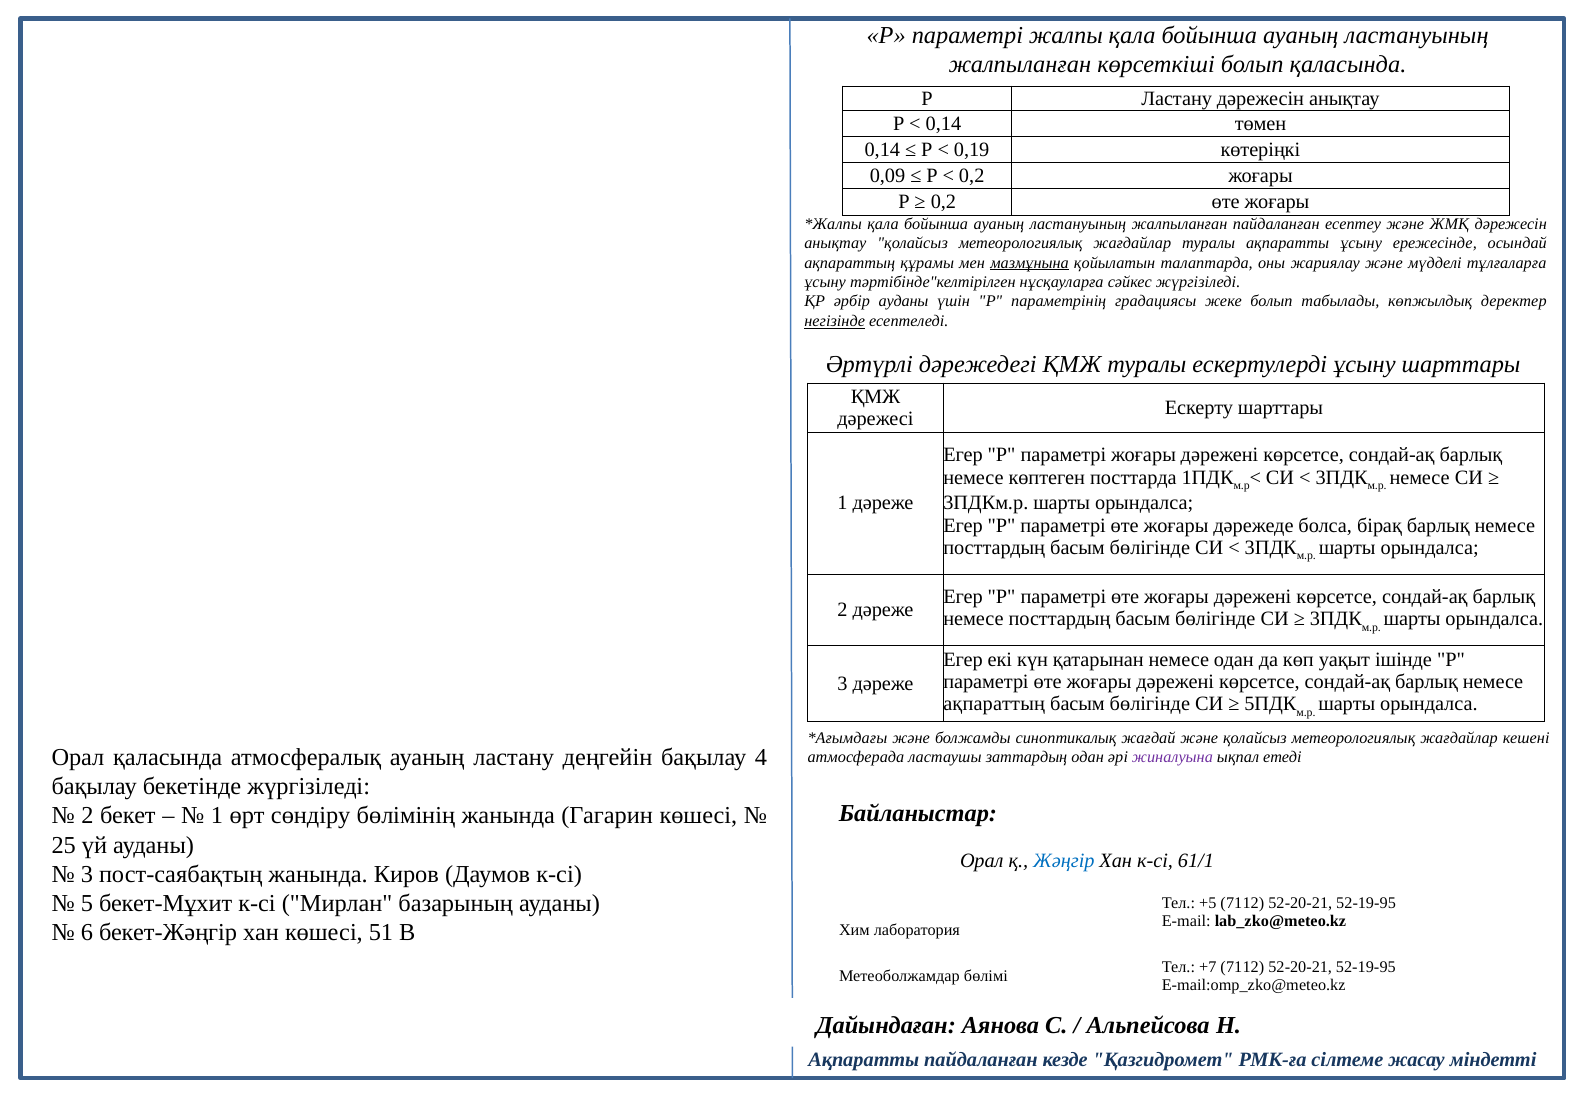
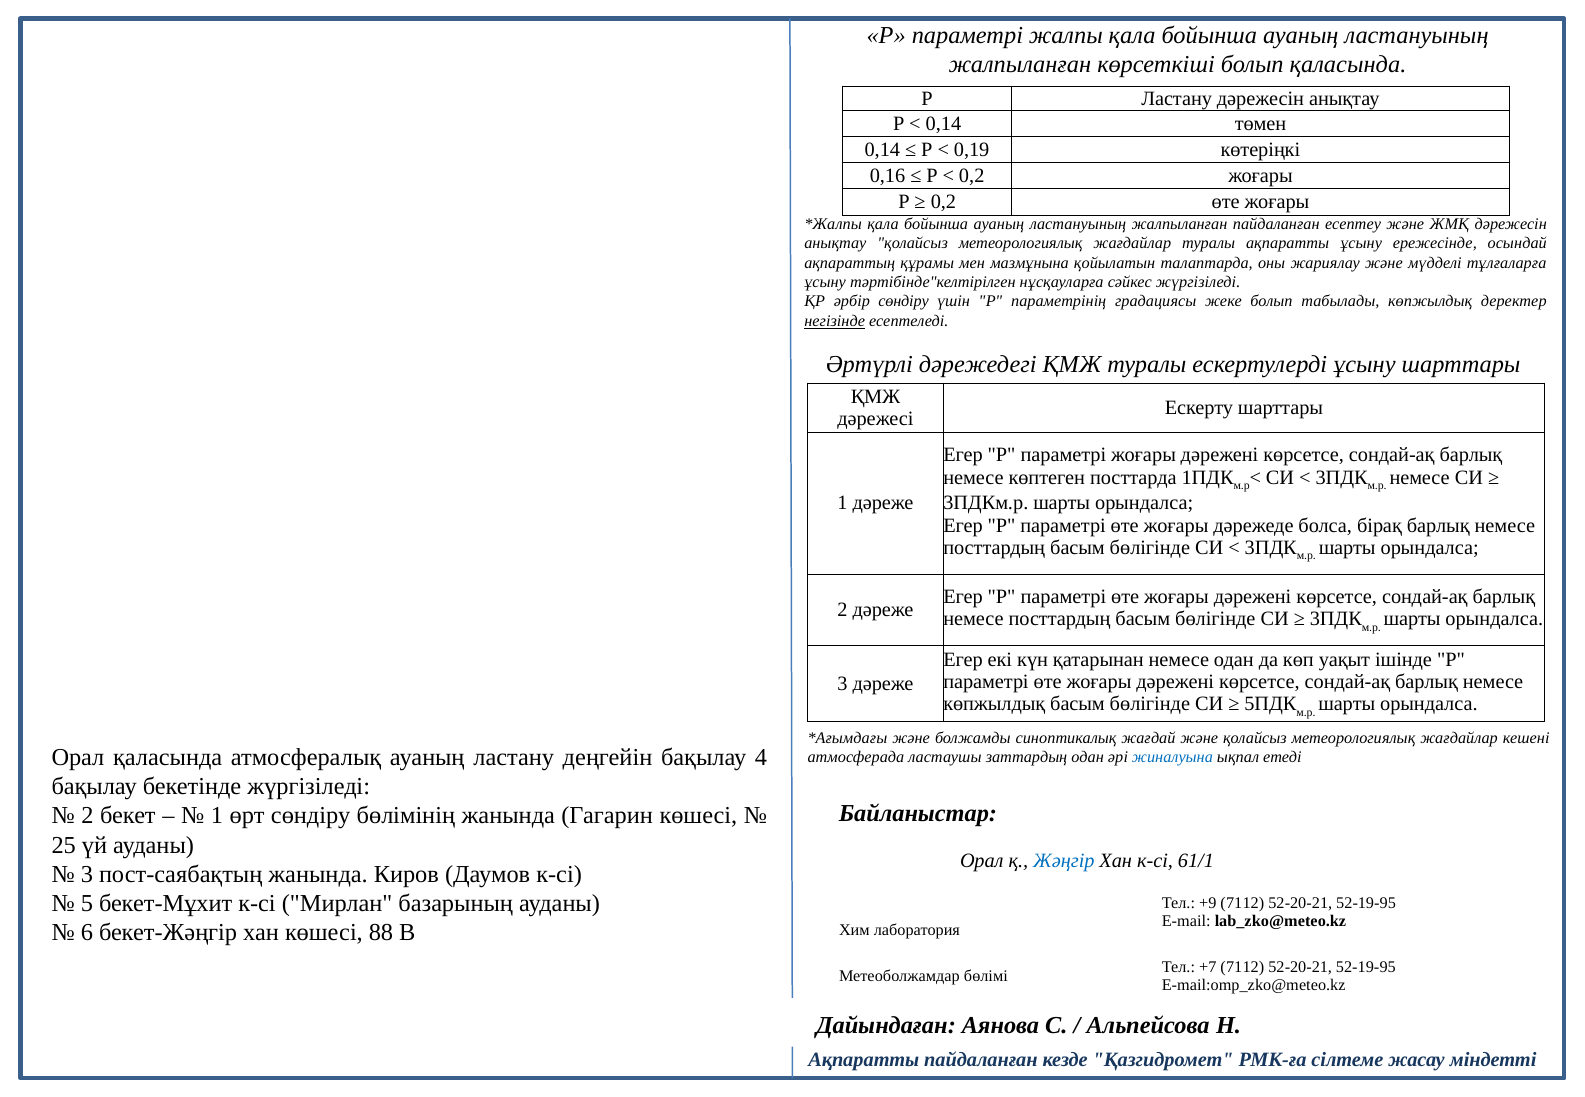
0,09: 0,09 -> 0,16 (888, 176)
мазмұнына underline: present -> none (1030, 263)
әрбір ауданы: ауданы -> сөндіру (904, 302)
ақпараттың: ақпараттың -> көпжылдық (994, 704)
жиналуына colour: purple -> blue (1172, 757)
+5: +5 -> +9 (1208, 904)
51: 51 -> 88 (381, 933)
